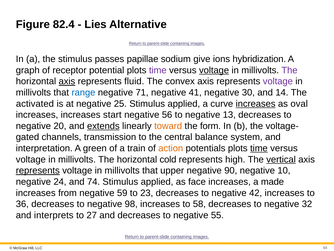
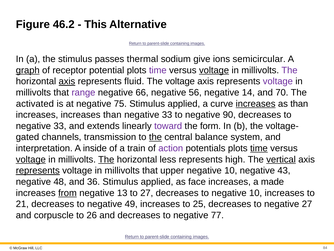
82.4: 82.4 -> 46.2 (64, 24)
Lies: Lies -> This (96, 24)
papillae: papillae -> thermal (143, 59)
hybridization: hybridization -> semicircular (259, 59)
graph underline: none -> present (28, 70)
The convex: convex -> voltage (180, 81)
range colour: blue -> purple (83, 92)
71: 71 -> 66 (142, 92)
41: 41 -> 56 (195, 92)
30: 30 -> 14 (248, 92)
14: 14 -> 70 (282, 92)
25: 25 -> 75 (120, 103)
as oval: oval -> than (299, 103)
increases start: start -> than (112, 115)
56: 56 -> 33 (167, 115)
13: 13 -> 90 (229, 115)
20: 20 -> 33 (60, 126)
extends underline: present -> none (103, 126)
toward colour: orange -> purple (168, 126)
the underline: none -> present (155, 137)
green: green -> inside (95, 148)
action colour: orange -> purple (171, 148)
voltage underline: none -> present (31, 159)
The underline: none -> present (106, 159)
cold: cold -> less (168, 159)
90: 90 -> 10 (231, 170)
10: 10 -> 43 (284, 170)
24: 24 -> 48 (60, 181)
74: 74 -> 36 (94, 181)
from underline: none -> present (67, 193)
59: 59 -> 13 (122, 193)
to 23: 23 -> 27 (147, 193)
to negative 42: 42 -> 10 (256, 193)
36: 36 -> 21 (22, 204)
98: 98 -> 49 (131, 204)
58: 58 -> 25 (199, 204)
negative 32: 32 -> 27 (307, 204)
interprets: interprets -> corpuscle (54, 215)
27: 27 -> 26 (92, 215)
55: 55 -> 77 (217, 215)
